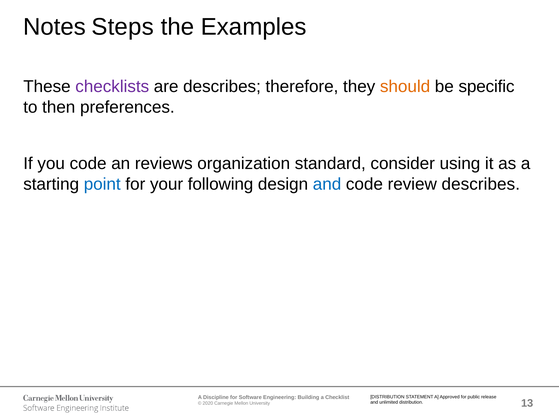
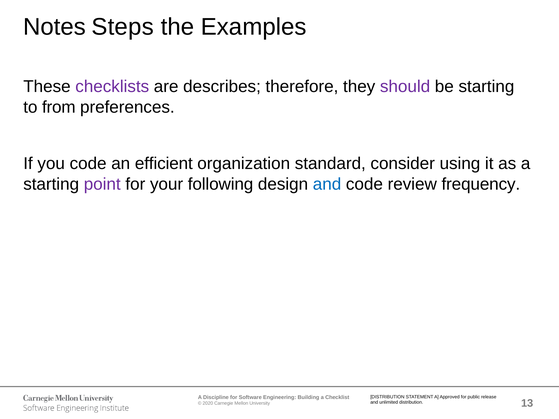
should colour: orange -> purple (405, 87)
be specific: specific -> starting (486, 87)
then: then -> from (59, 107)
reviews: reviews -> efficient (164, 164)
point colour: blue -> purple (102, 184)
review describes: describes -> frequency (481, 184)
